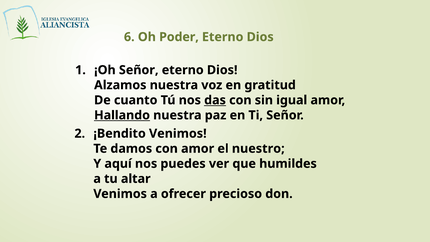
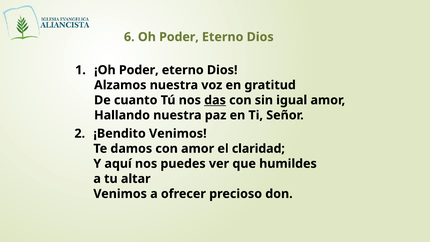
¡Oh Señor: Señor -> Poder (139, 70)
Hallando underline: present -> none (122, 115)
nuestro: nuestro -> claridad (258, 149)
